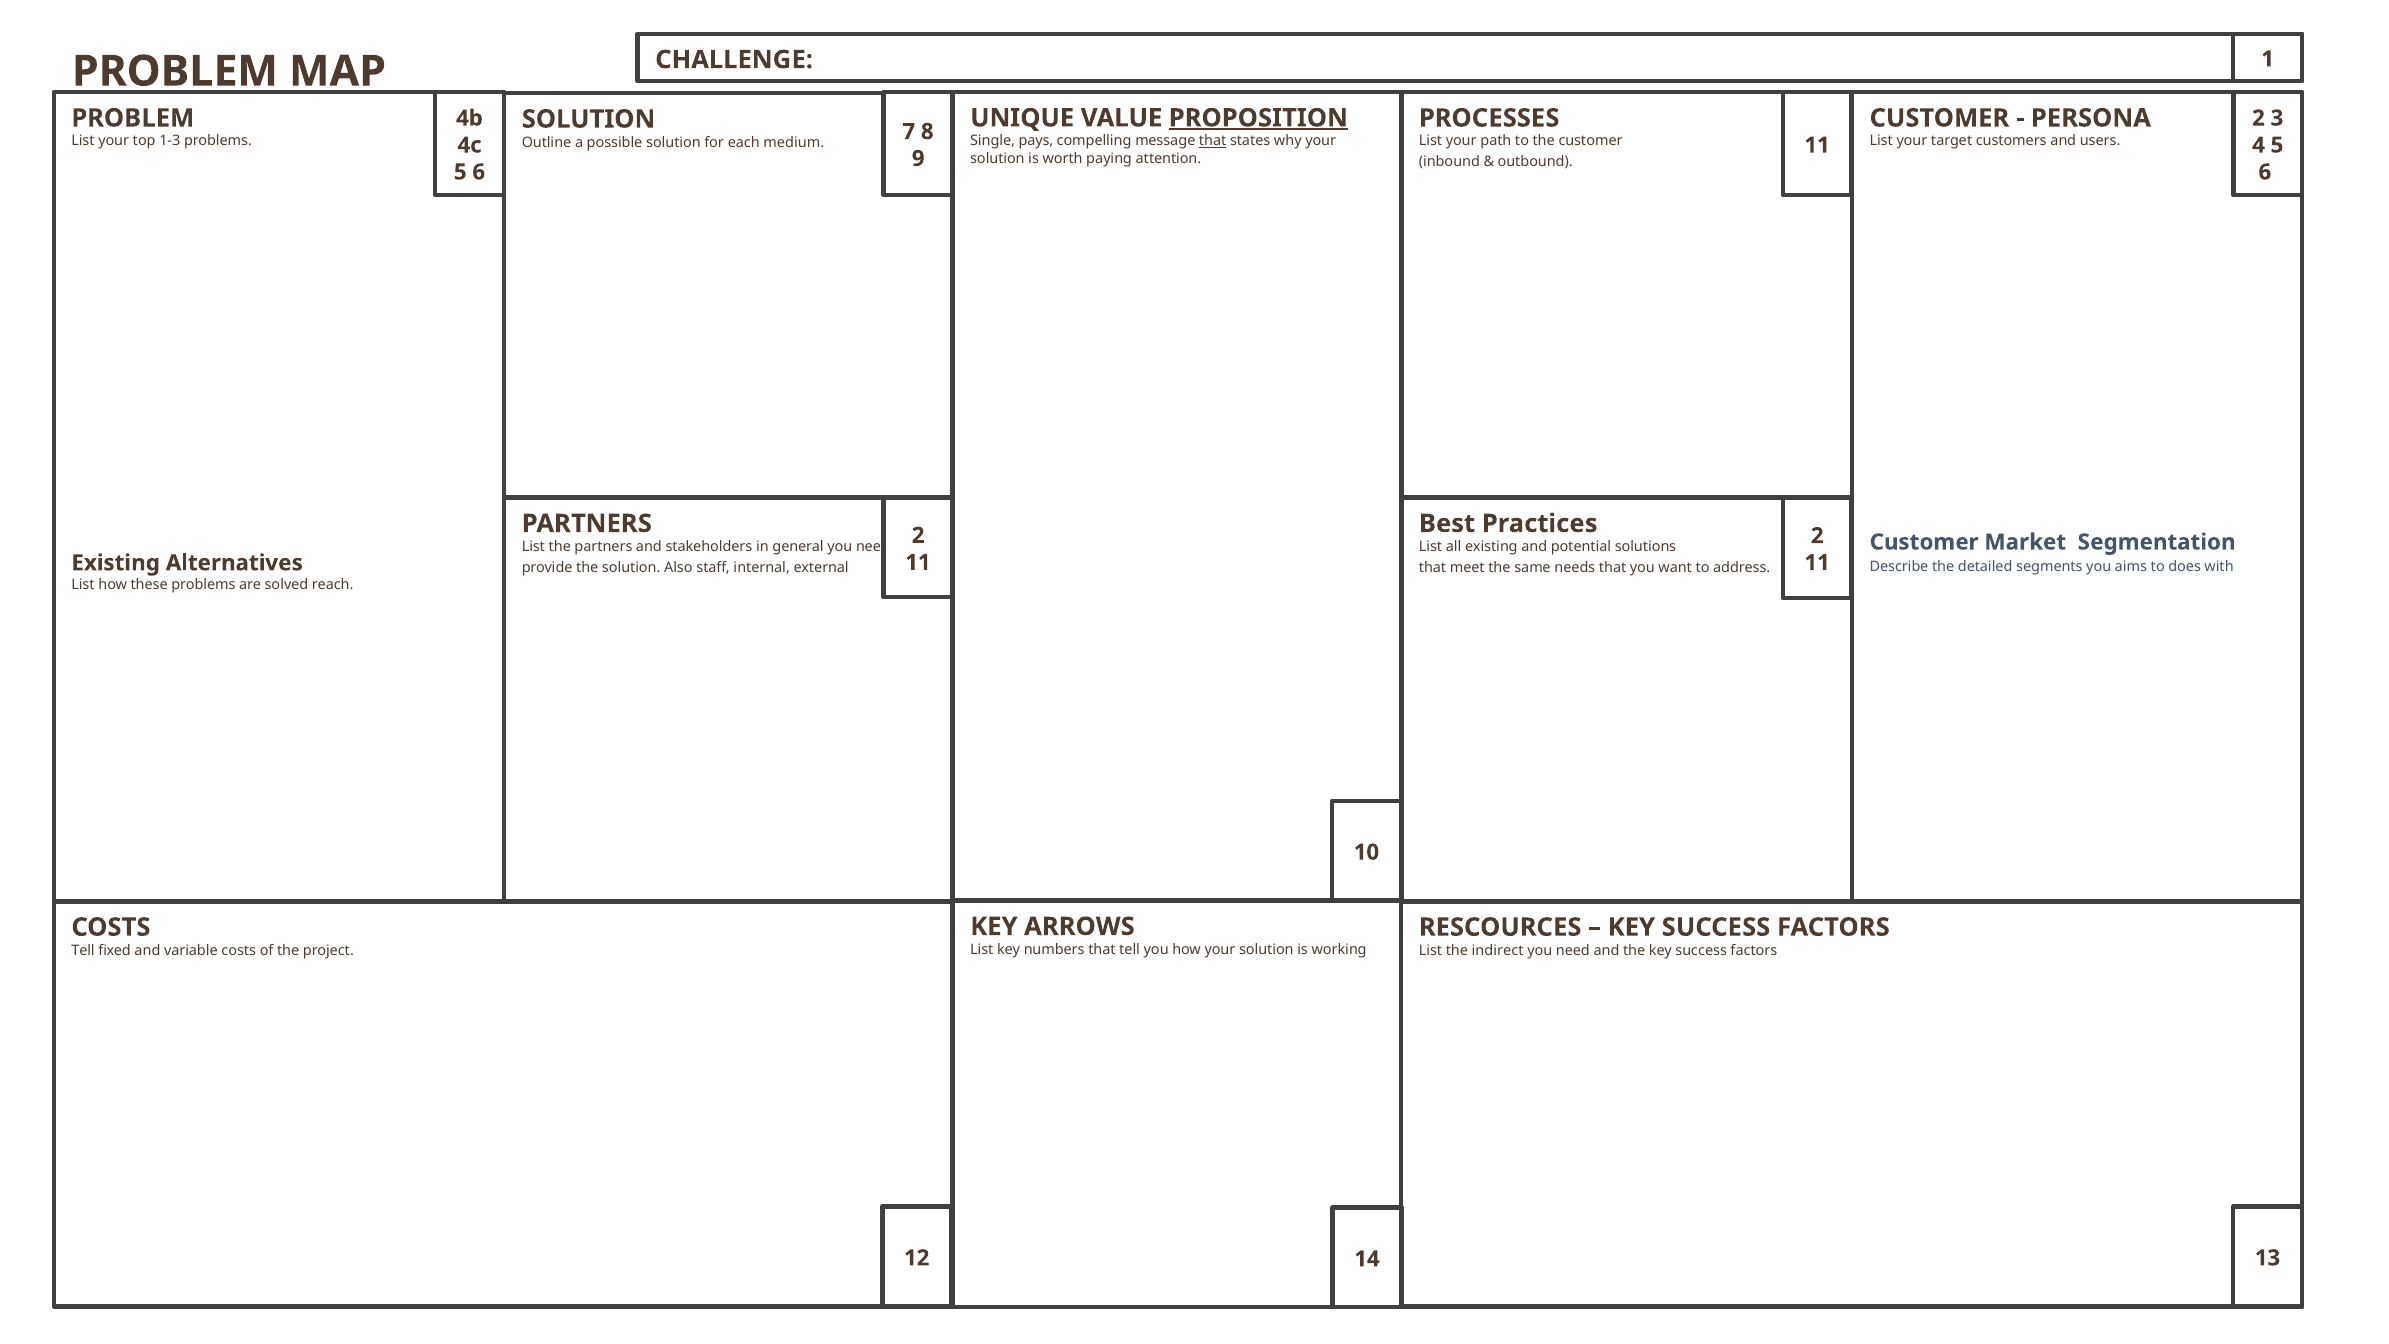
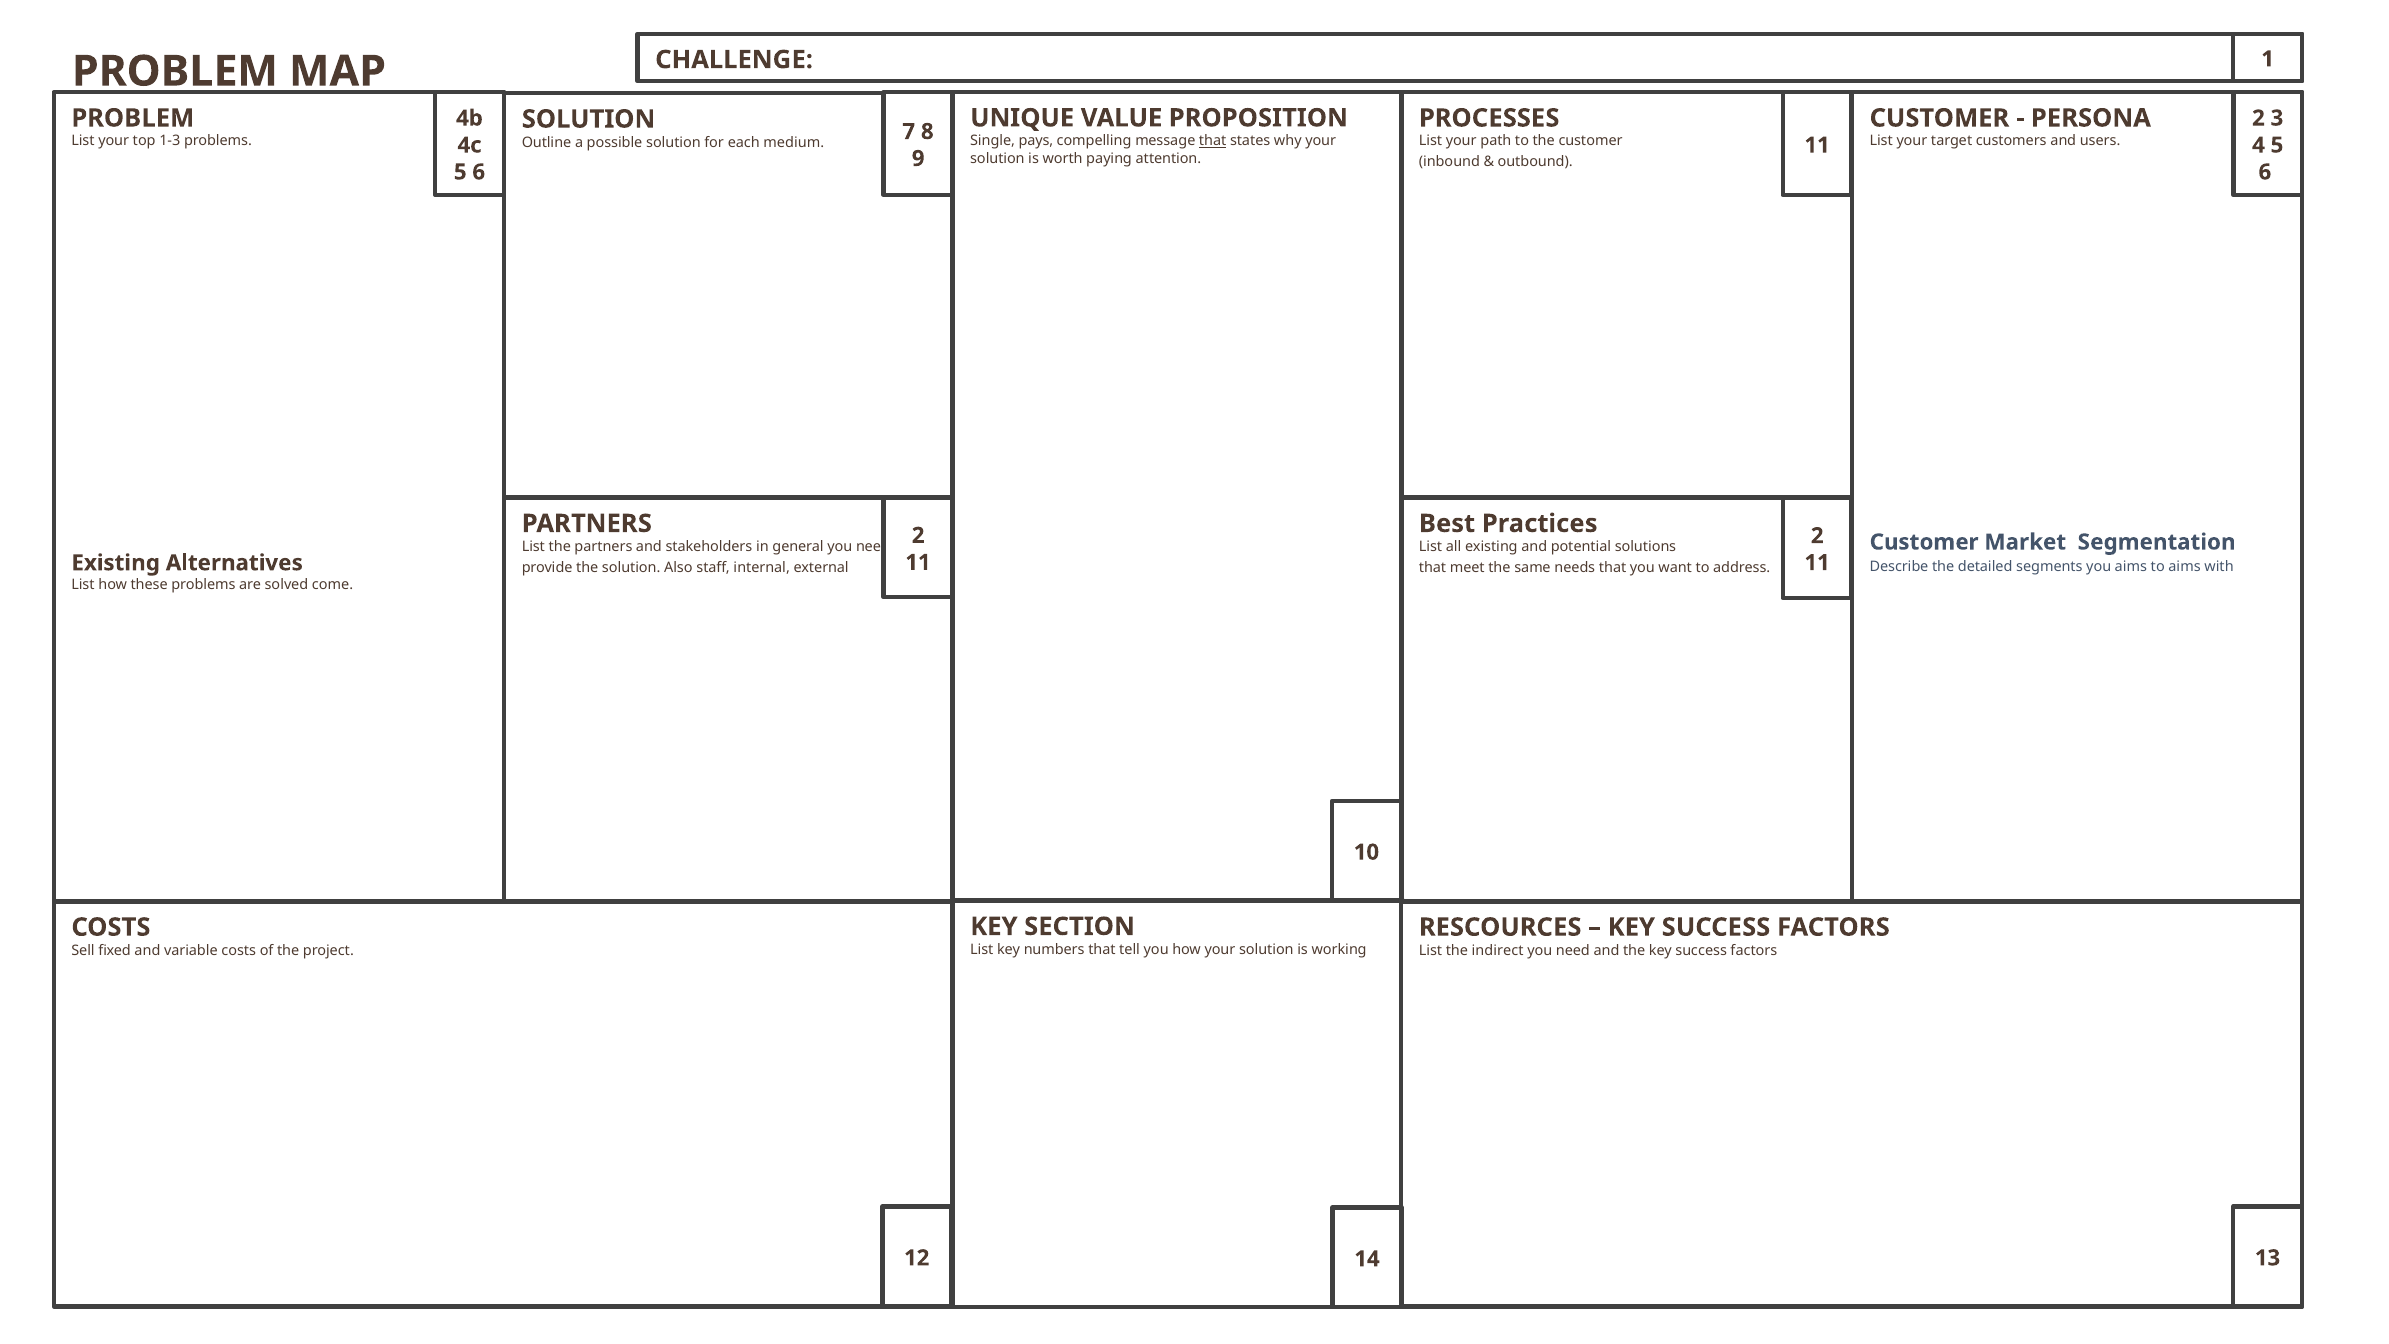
PROPOSITION underline: present -> none (1258, 118)
to does: does -> aims (2185, 567)
reach: reach -> come (333, 584)
ARROWS: ARROWS -> SECTION (1079, 926)
Tell: Tell -> Sell (83, 950)
